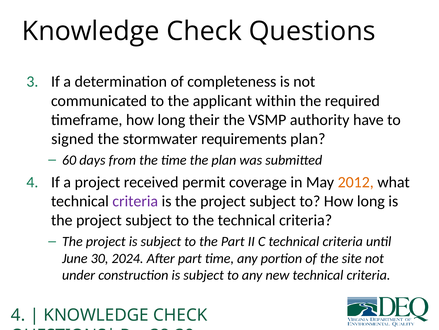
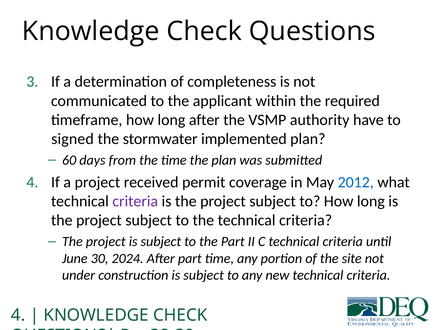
long their: their -> after (204, 120)
requirements: requirements -> implemented (244, 139)
2012 colour: orange -> blue (356, 182)
